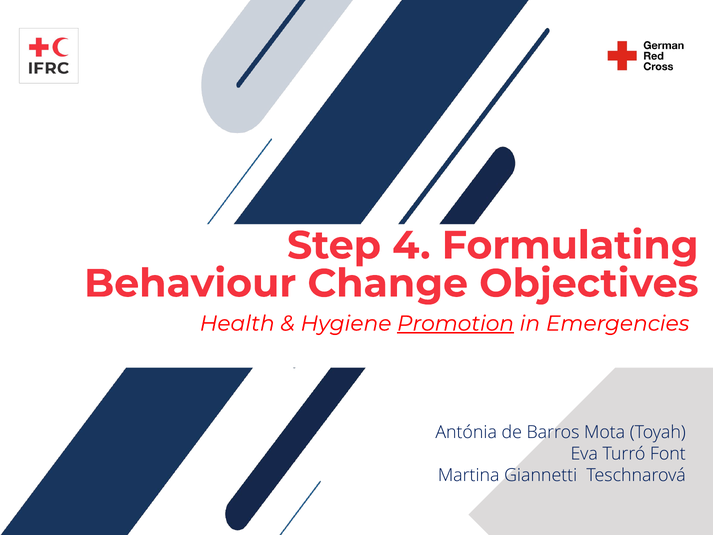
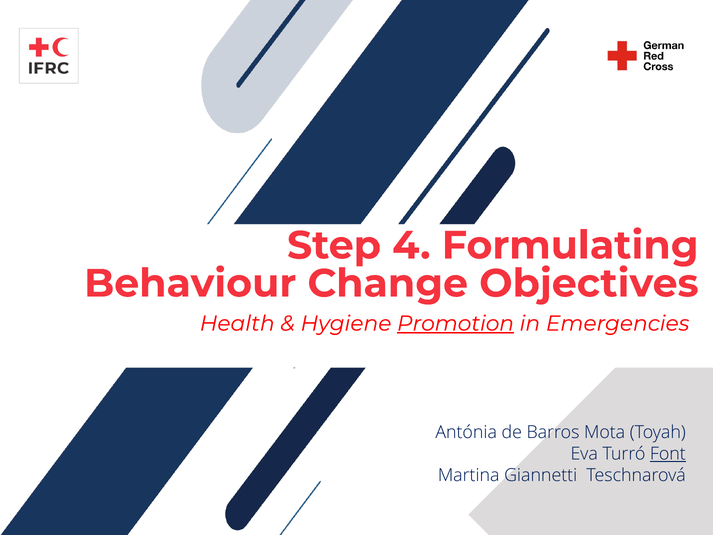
Font underline: none -> present (668, 454)
